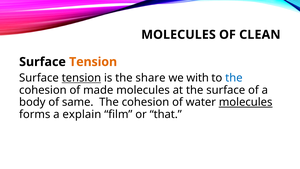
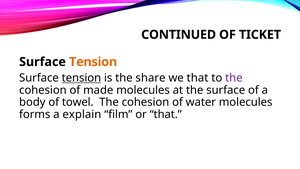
MOLECULES: MOLECULES -> CONTINUED (179, 35)
CLEAN: CLEAN -> TICKET (260, 35)
we with: with -> that (198, 78)
the colour: blue -> purple (234, 78)
same: same -> towel (78, 102)
molecules underline: present -> none (246, 102)
